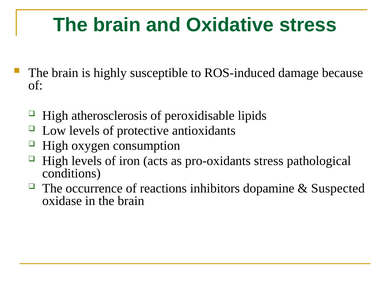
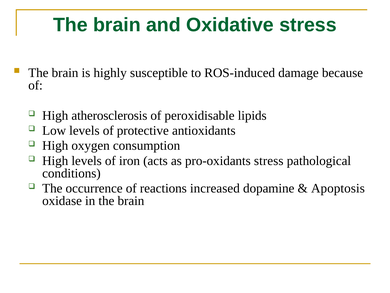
inhibitors: inhibitors -> increased (215, 188)
Suspected: Suspected -> Apoptosis (338, 188)
